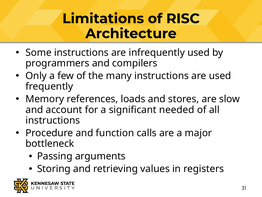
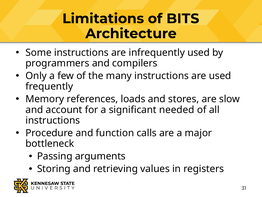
RISC: RISC -> BITS (183, 19)
